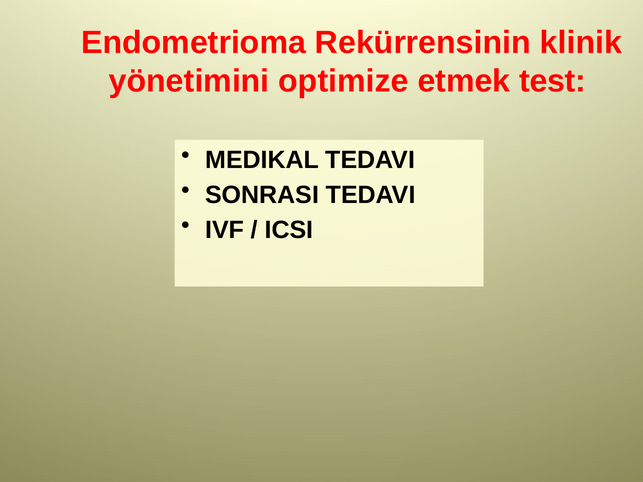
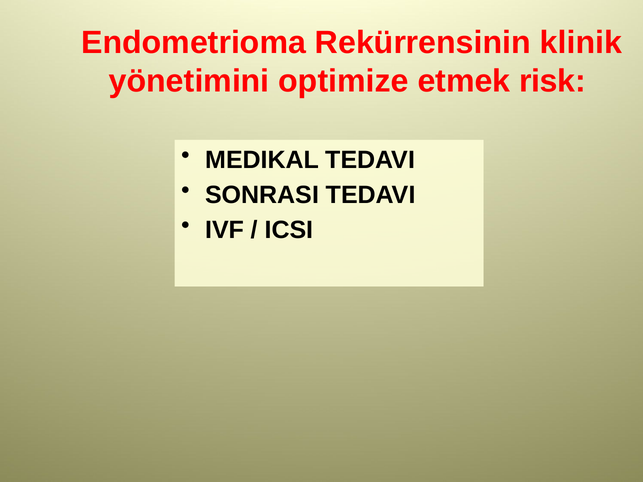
test: test -> risk (552, 81)
